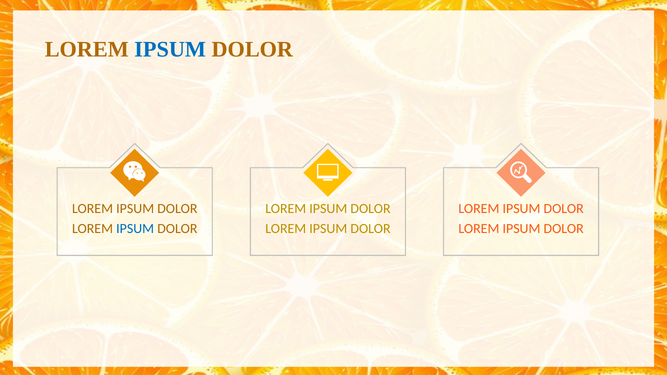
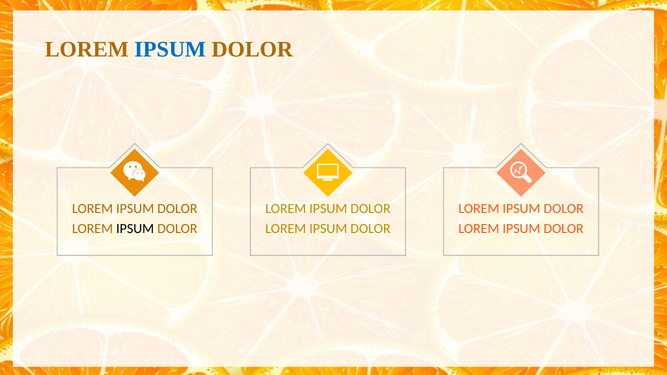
IPSUM colour: blue -> black (135, 229)
